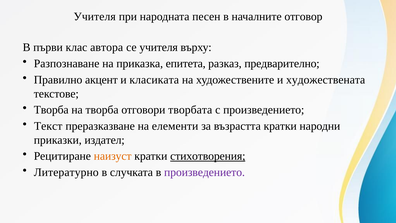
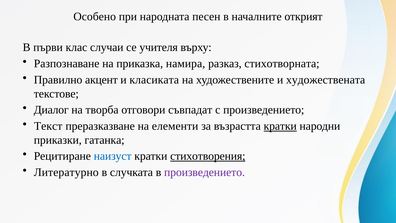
Учителя: Учителя -> Особено (95, 16)
отговор: отговор -> открият (303, 16)
автора: автора -> случаи (107, 47)
епитета: епитета -> намира (186, 64)
предварително: предварително -> стихотворната (282, 64)
Творба: Творба -> Диалог (51, 110)
творбата: творбата -> съвпадат (190, 110)
кратки underline: none -> present (280, 126)
издател: издател -> гатанка (105, 140)
наизуст colour: orange -> blue (113, 156)
